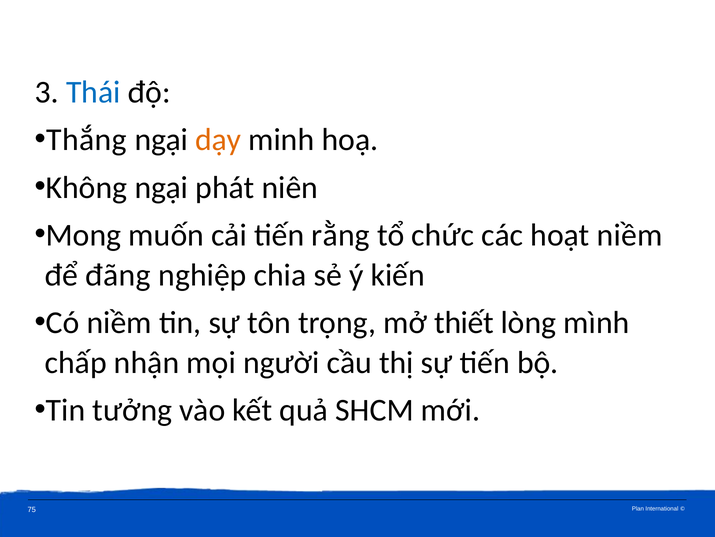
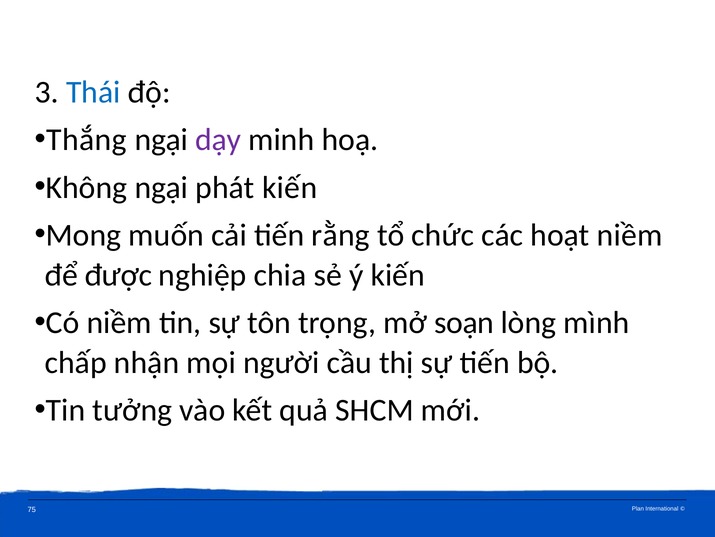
dạy colour: orange -> purple (218, 140)
phát niên: niên -> kiến (290, 187)
đãng: đãng -> được (118, 275)
thiết: thiết -> soạn (464, 322)
